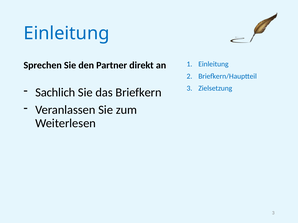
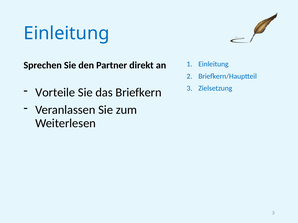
Sachlich: Sachlich -> Vorteile (55, 93)
